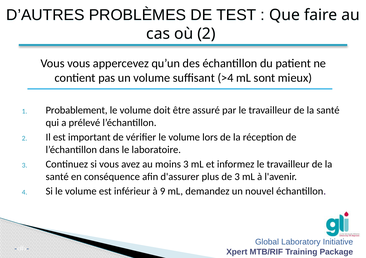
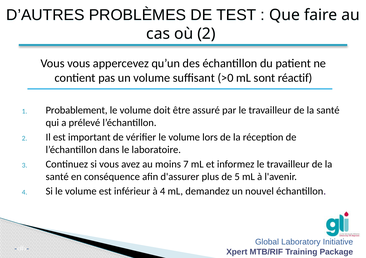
>4: >4 -> >0 (225, 78)
mieux: mieux -> réactif (295, 78)
moins 3: 3 -> 7 (186, 164)
de 3: 3 -> 5 (237, 177)
à 9: 9 -> 4 (163, 191)
